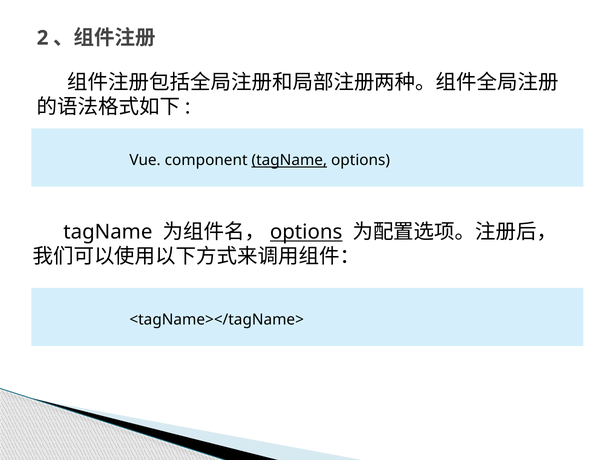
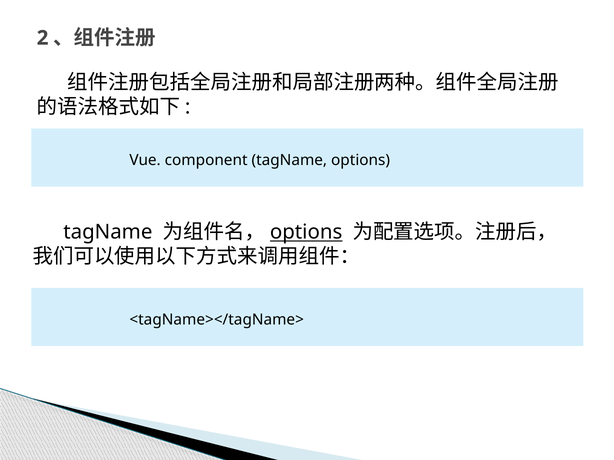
tagName underline: present -> none (289, 160)
